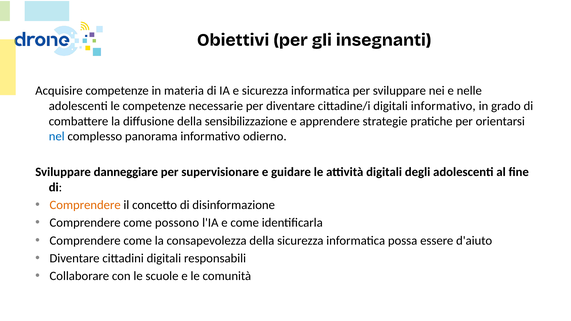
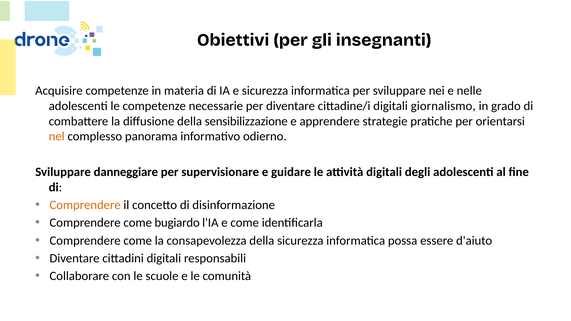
digitali informativo: informativo -> giornalismo (443, 106)
nel colour: blue -> orange (57, 137)
possono: possono -> bugiardo (177, 223)
